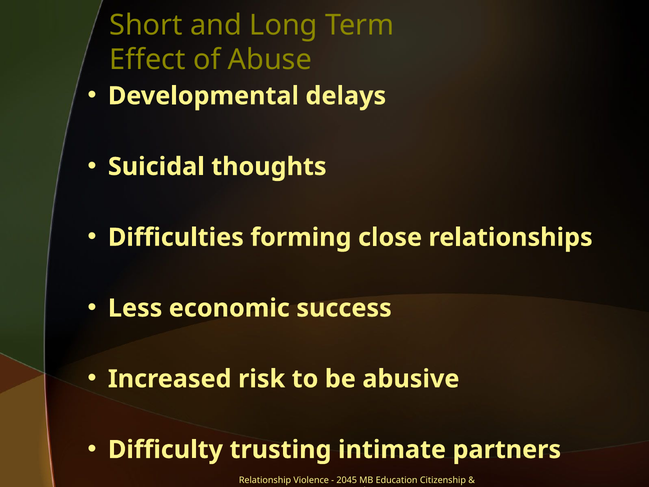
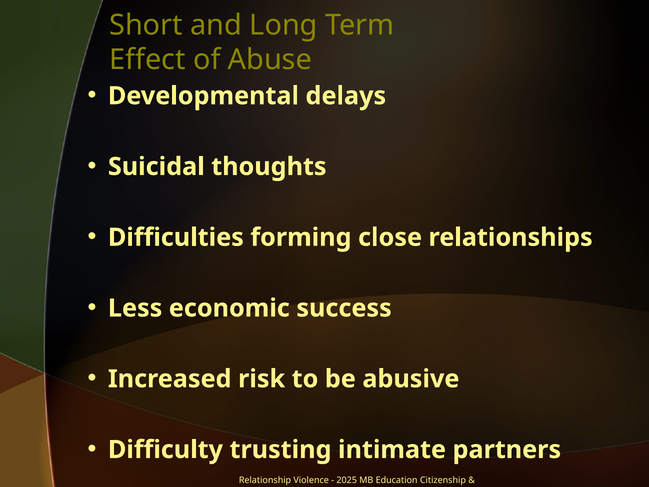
2045: 2045 -> 2025 (347, 480)
